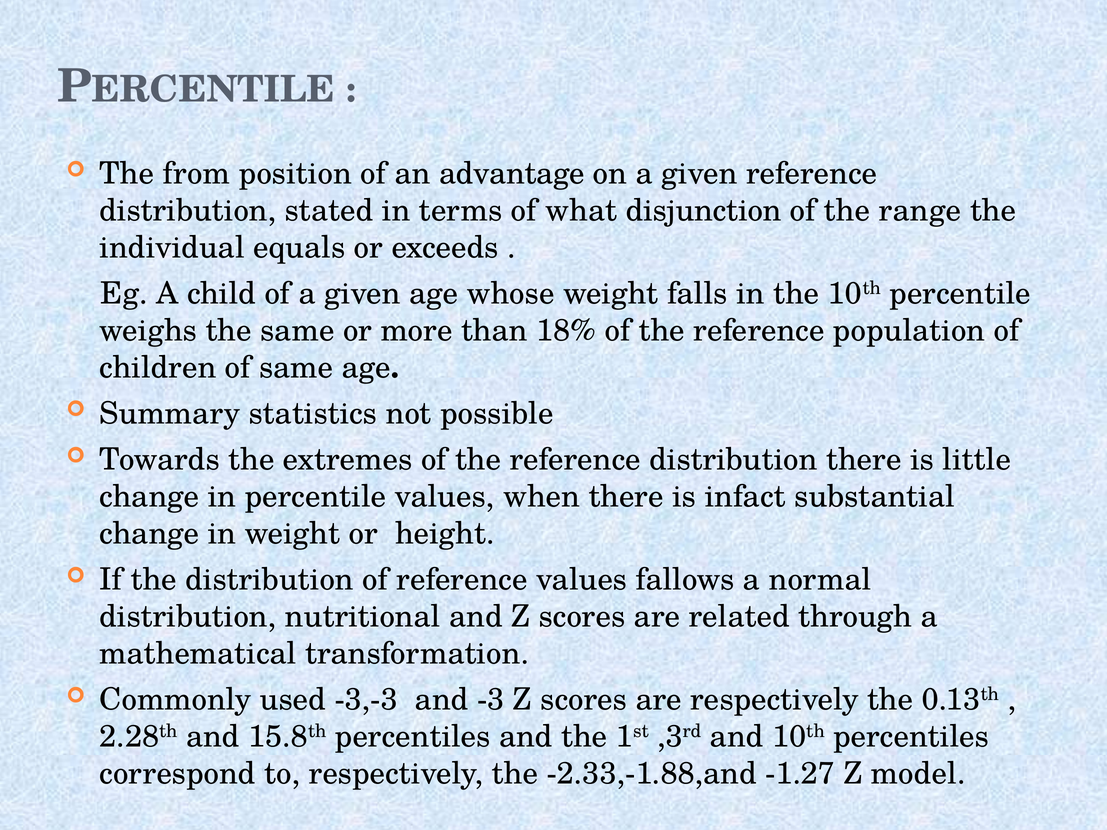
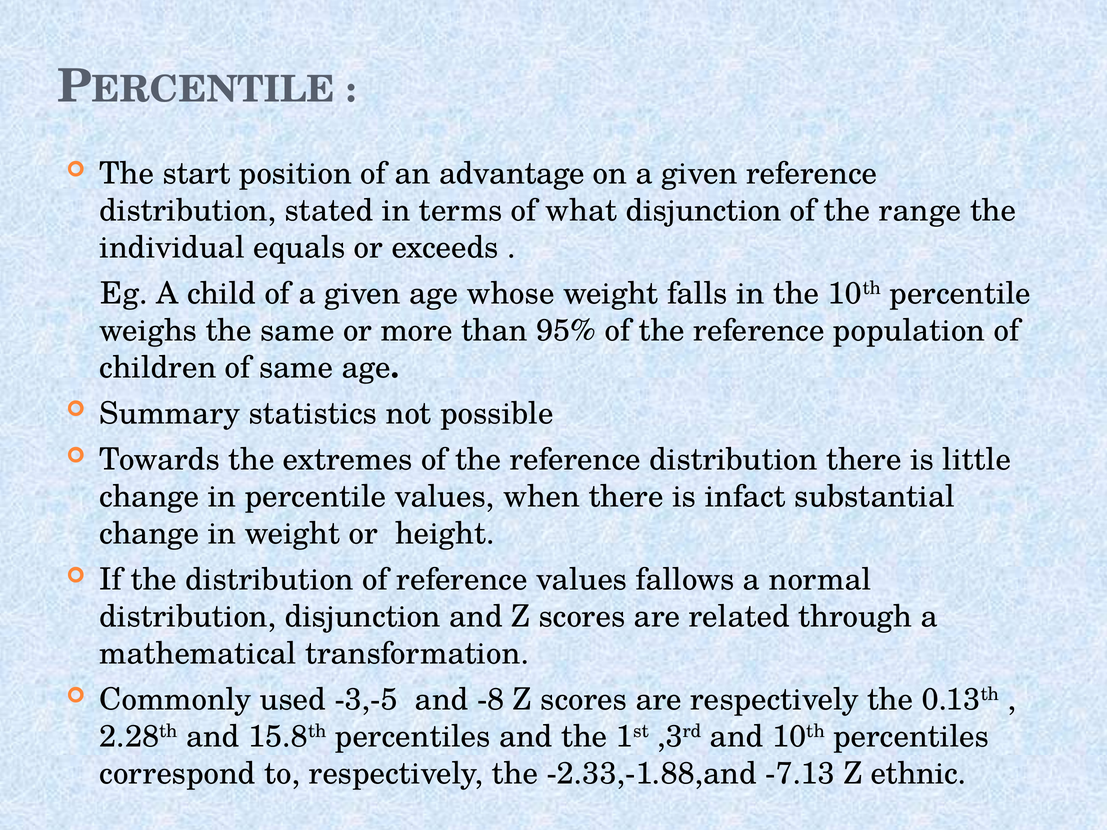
from: from -> start (197, 174)
18%: 18% -> 95% (566, 331)
distribution nutritional: nutritional -> disjunction (363, 617)
-3,-3: -3,-3 -> -3,-5 (366, 700)
-3: -3 -> -8 (491, 700)
-1.27: -1.27 -> -7.13 (800, 774)
model: model -> ethnic (919, 774)
